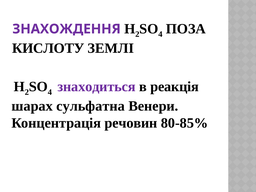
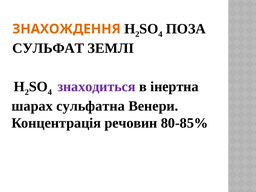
ЗНАХОЖДЕННЯ colour: purple -> orange (67, 29)
КИСЛОТУ: КИСЛОТУ -> СУЛЬФАТ (48, 48)
реакція: реакція -> інертна (174, 87)
